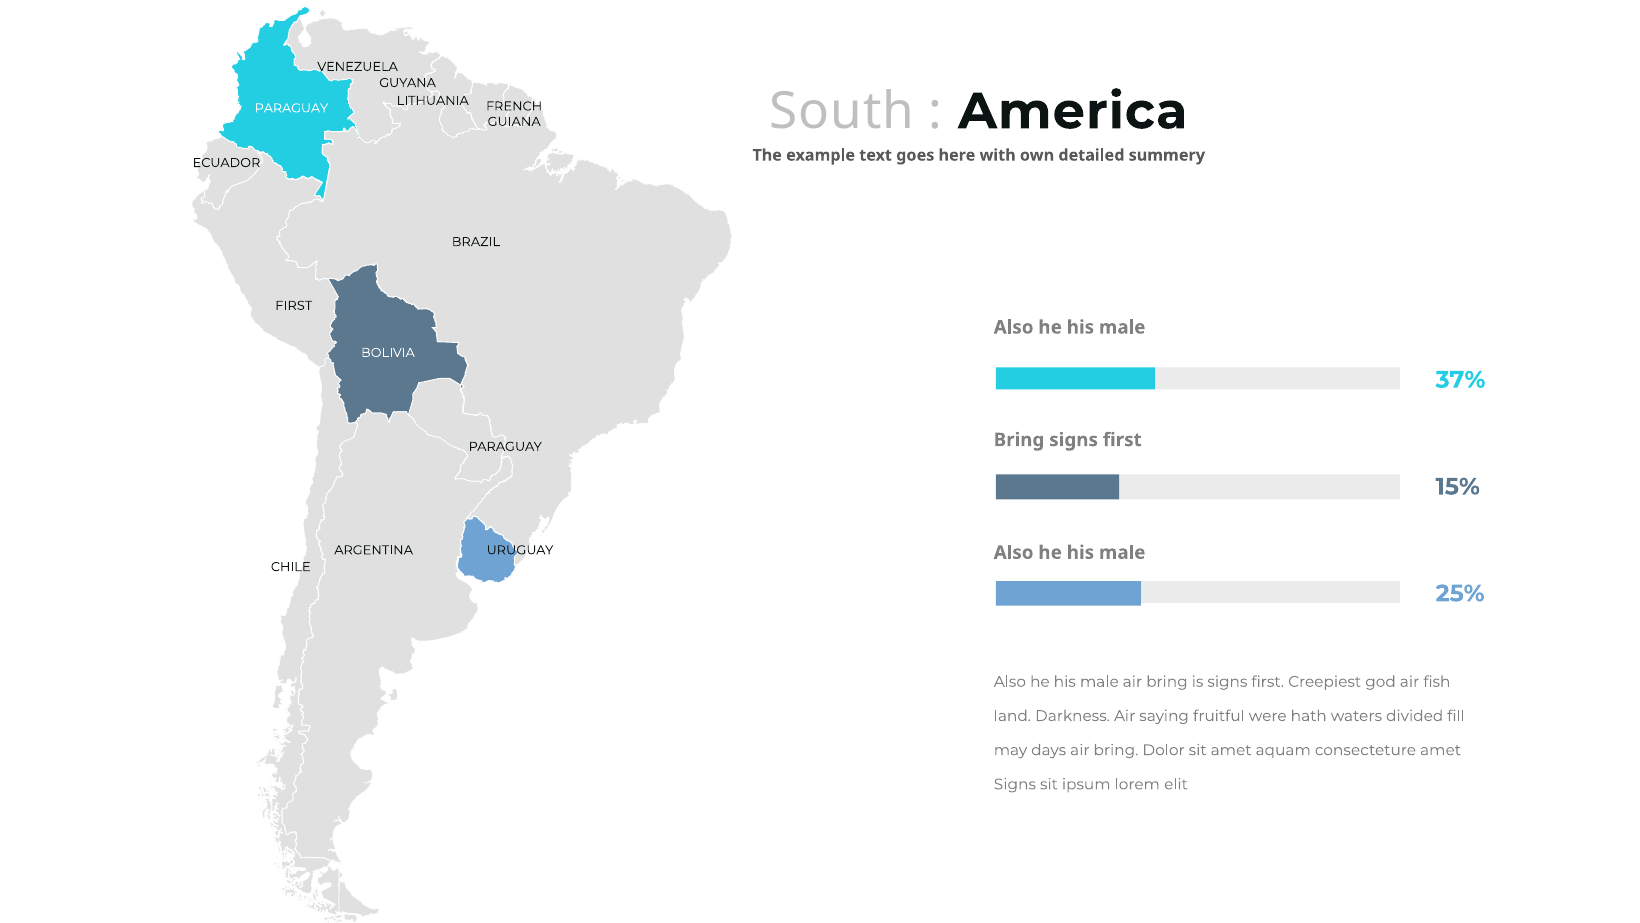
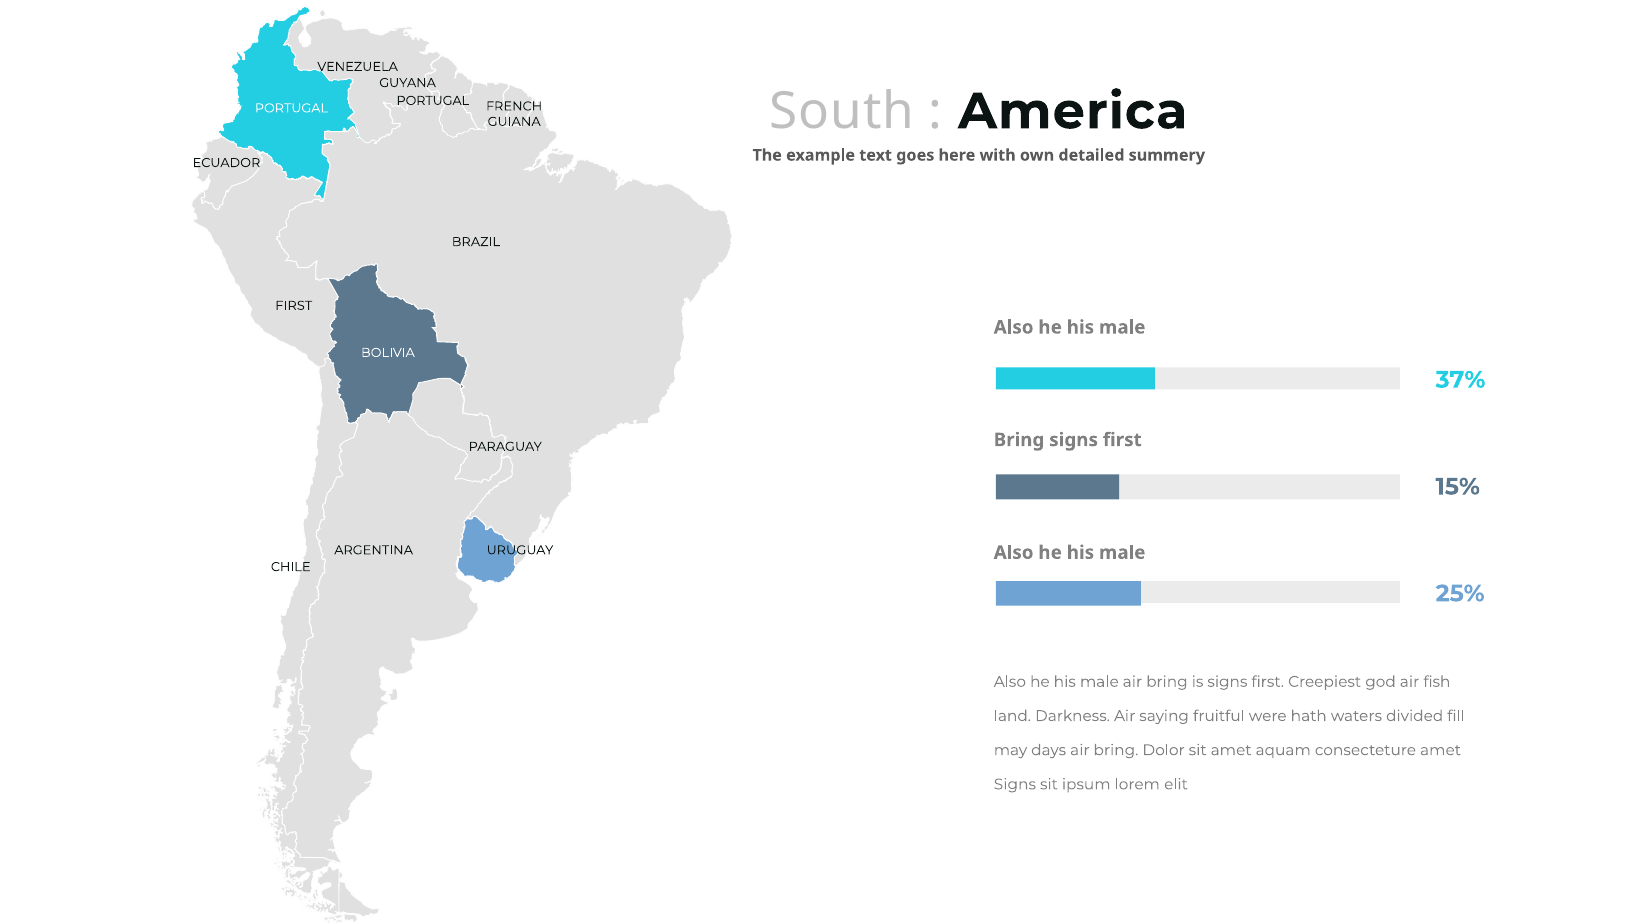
LITHUANIA: LITHUANIA -> PORTUGAL (433, 101)
PARAGUAY: PARAGUAY -> PORTUGAL (291, 108)
